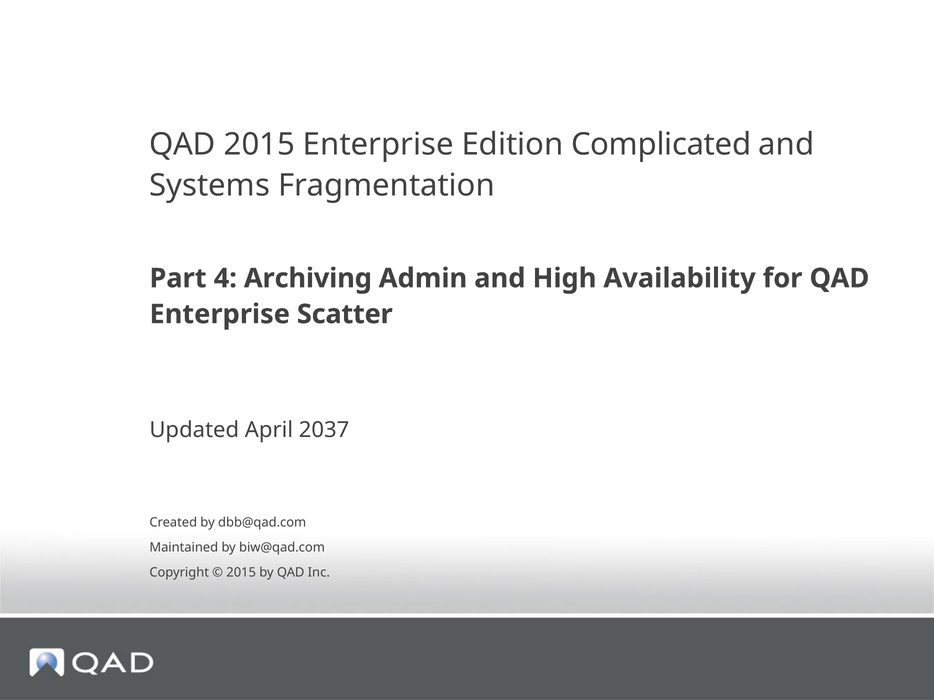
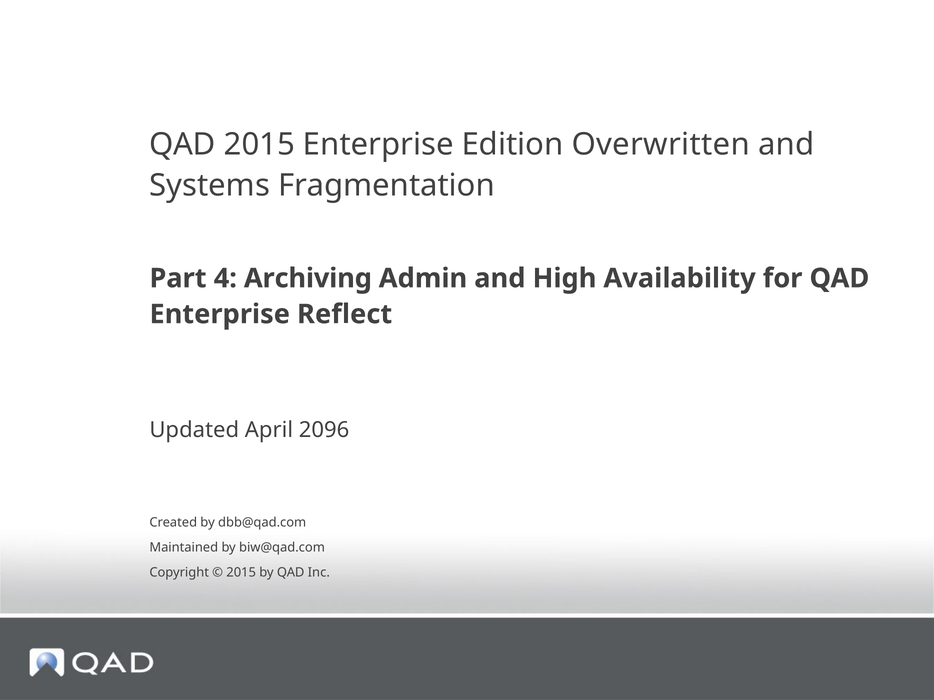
Complicated: Complicated -> Overwritten (661, 145)
Scatter: Scatter -> Reflect (345, 314)
2037: 2037 -> 2096 (324, 430)
